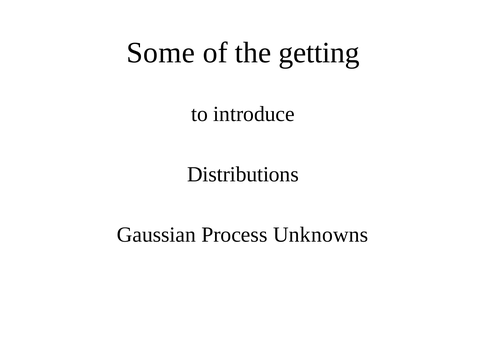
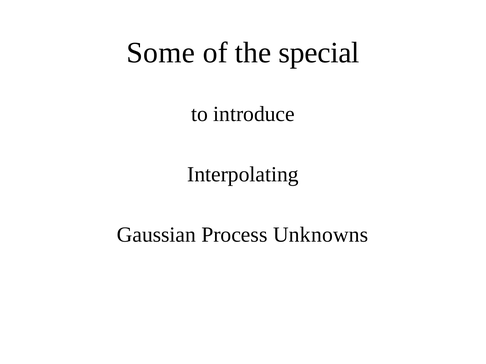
getting: getting -> special (319, 53)
Distributions: Distributions -> Interpolating (243, 175)
